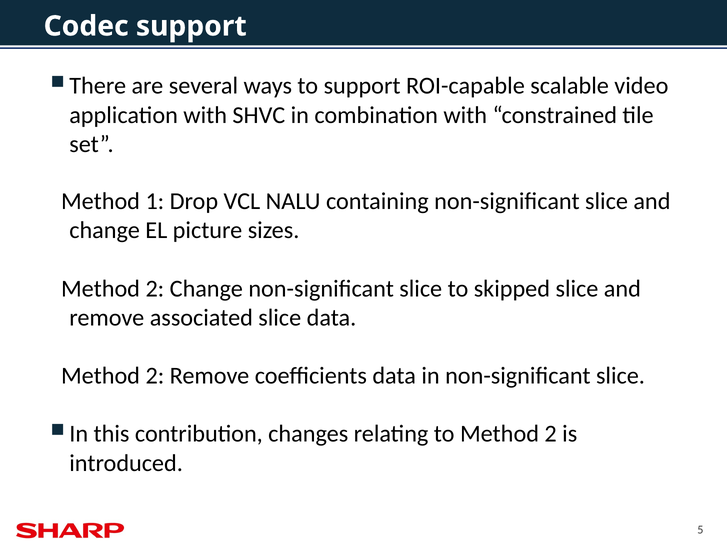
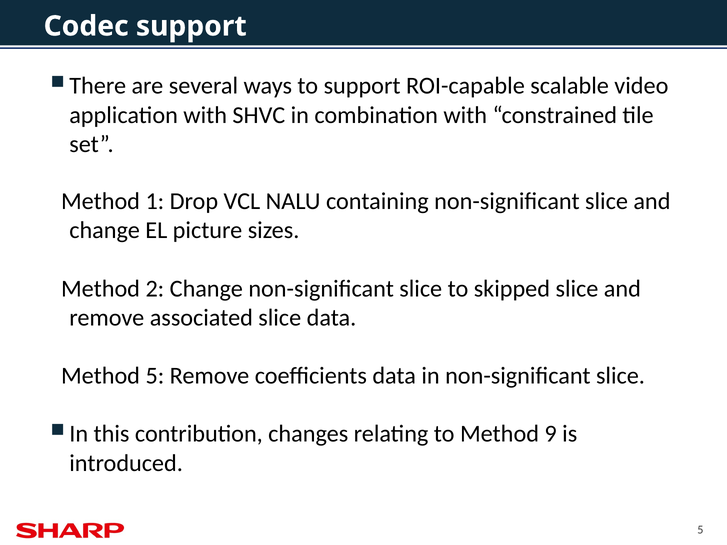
2: 2 -> 5 (155, 376)
to Method 2: 2 -> 9 (551, 434)
